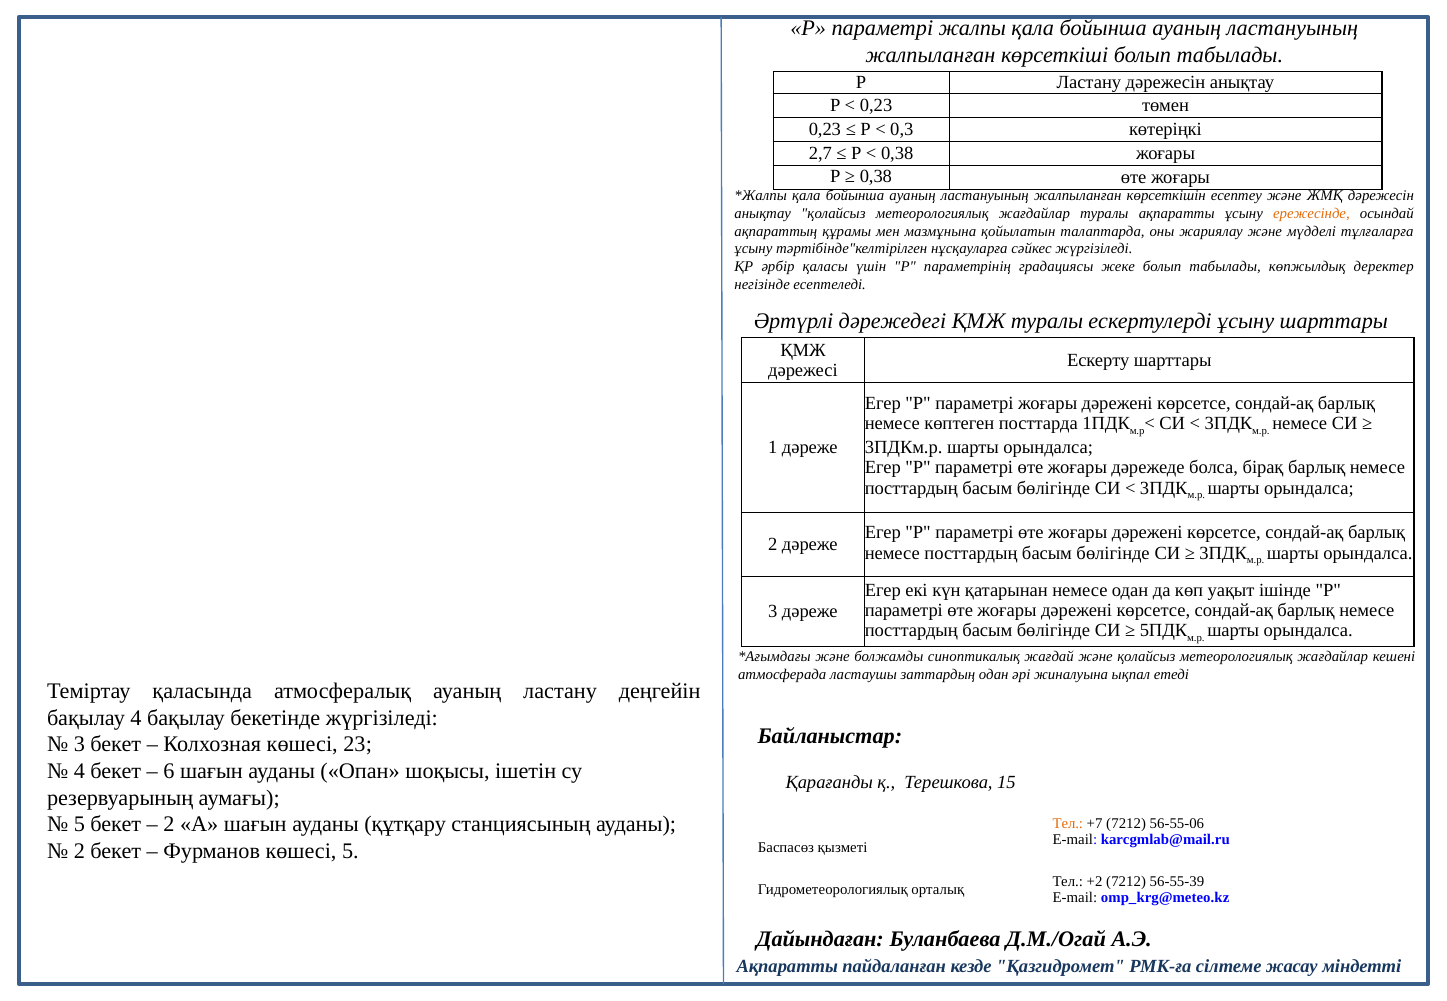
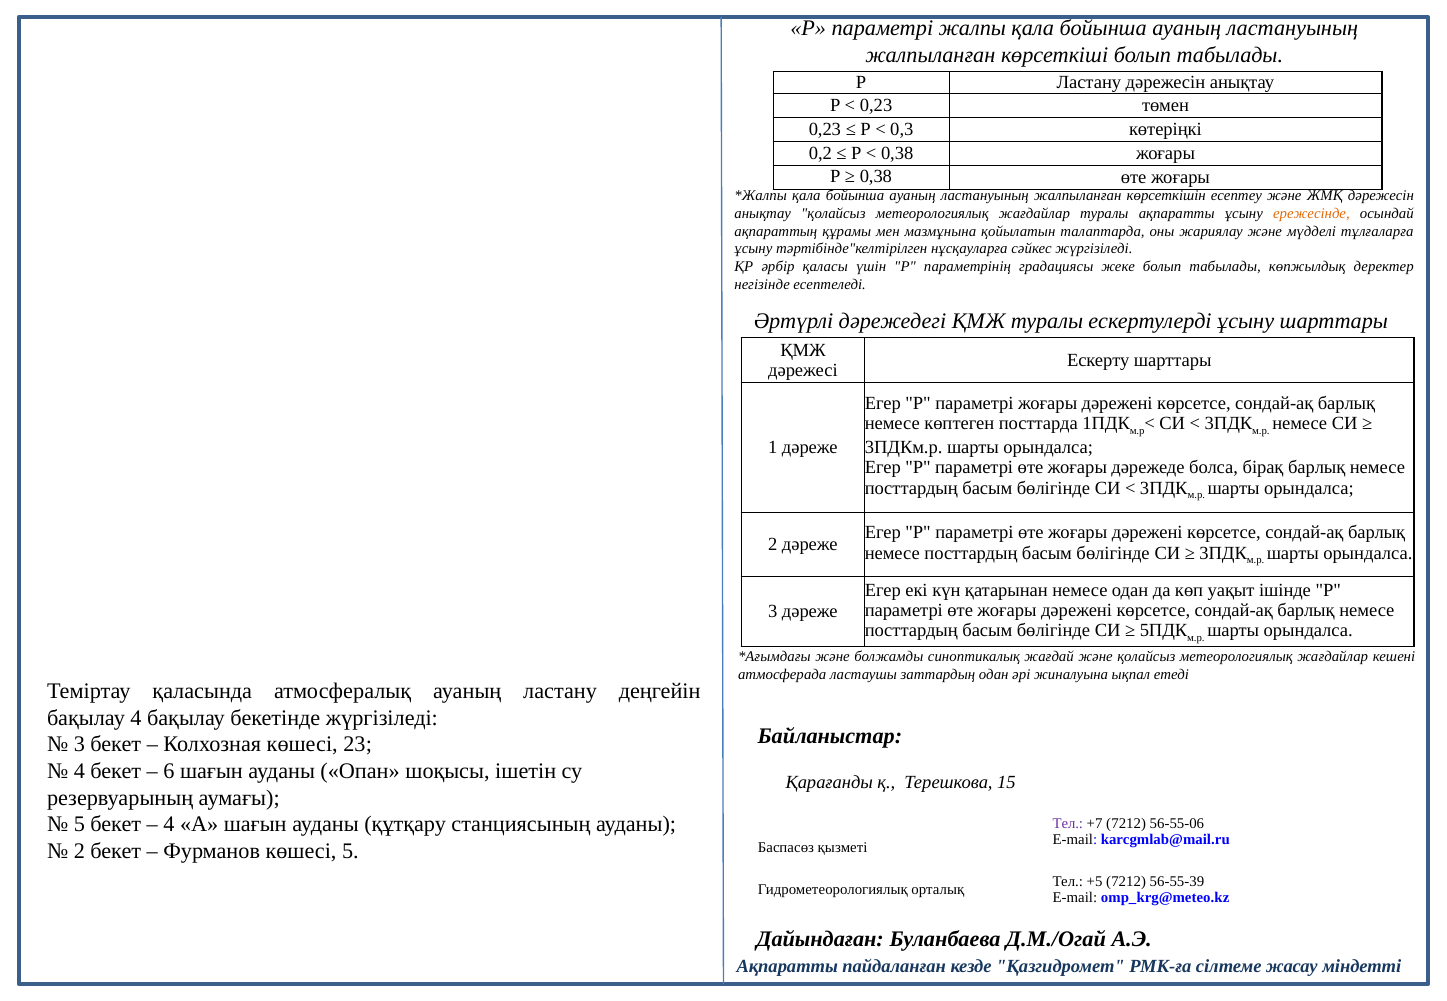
2,7: 2,7 -> 0,2 (820, 153)
2: 2 -> 4 (169, 825)
Тел colour: orange -> purple (1068, 824)
+2: +2 -> +5 (1095, 882)
